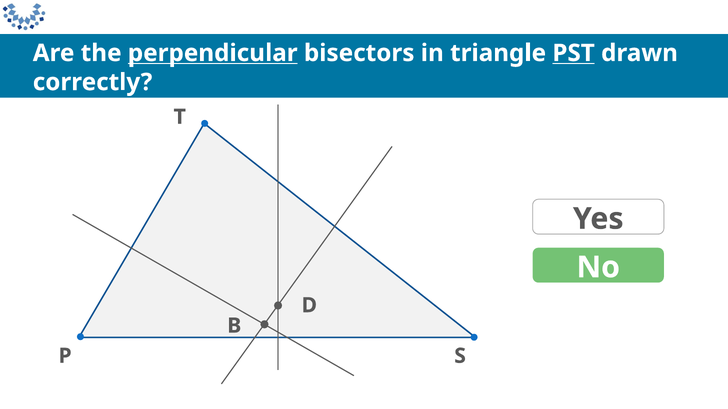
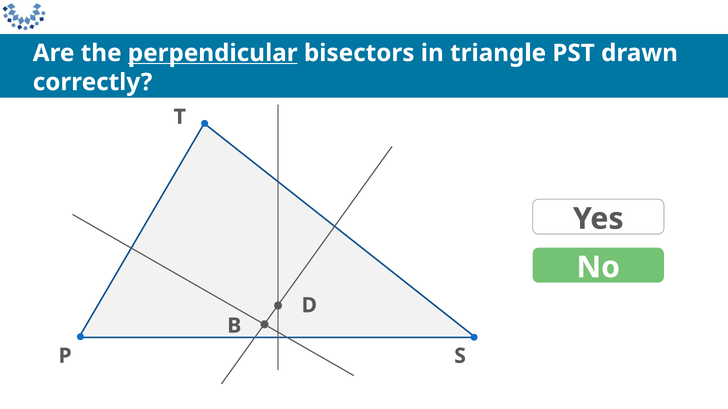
PST underline: present -> none (574, 53)
